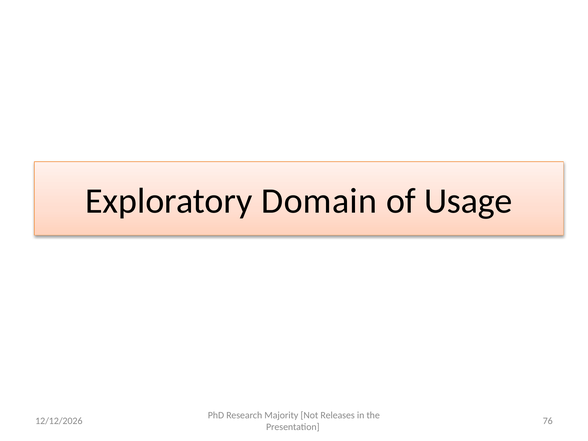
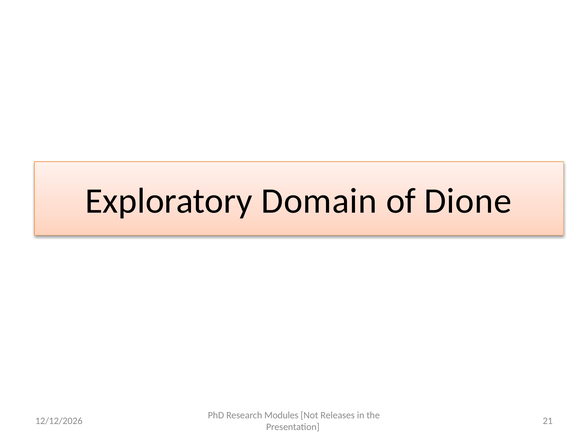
Usage: Usage -> Dione (468, 201)
Majority: Majority -> Modules (281, 415)
76: 76 -> 21 (548, 421)
